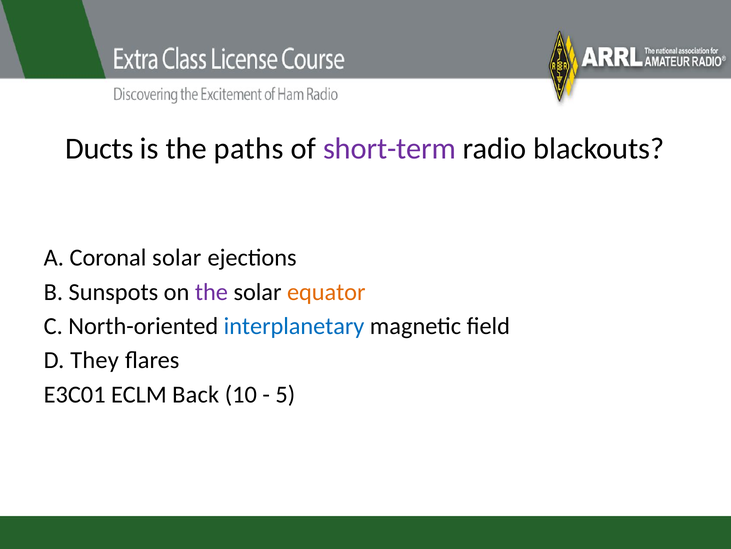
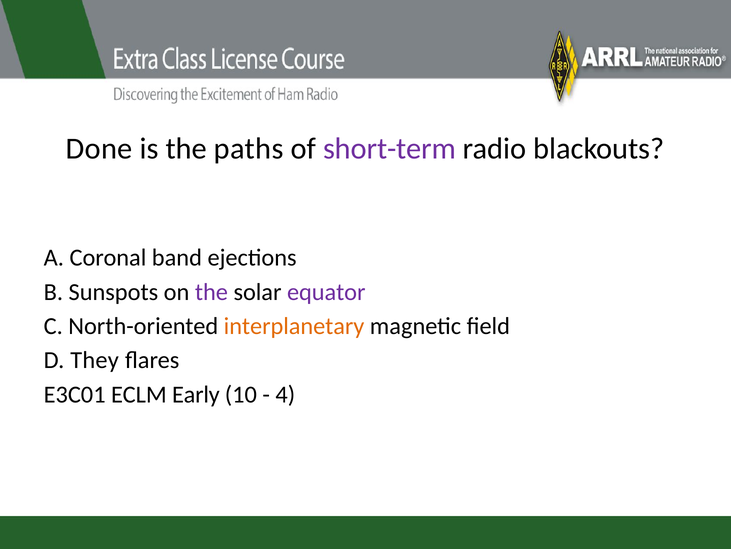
Ducts: Ducts -> Done (99, 148)
Coronal solar: solar -> band (177, 258)
equator colour: orange -> purple (326, 292)
interplanetary colour: blue -> orange (294, 326)
Back: Back -> Early (196, 394)
5: 5 -> 4 (285, 394)
